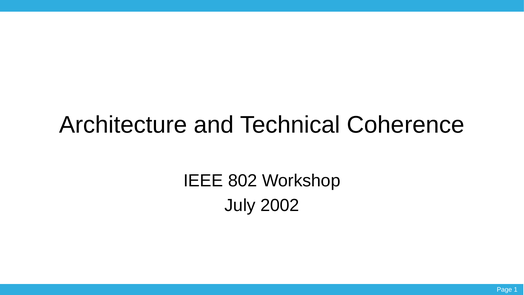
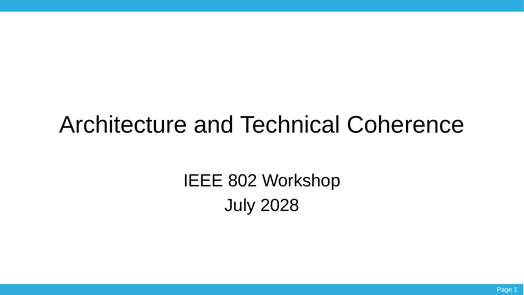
2002: 2002 -> 2028 (280, 205)
